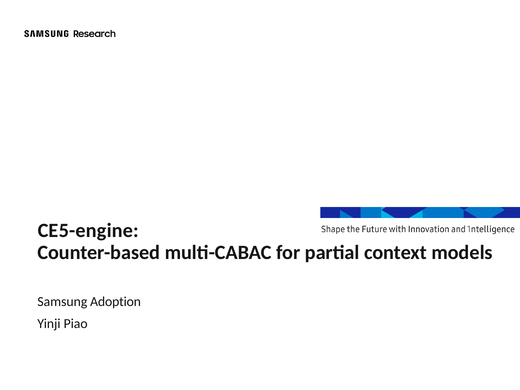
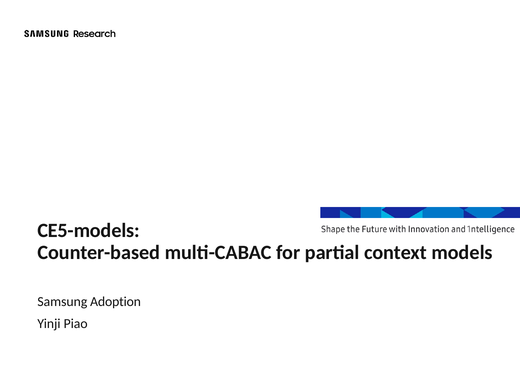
CE5-engine: CE5-engine -> CE5-models (88, 231)
